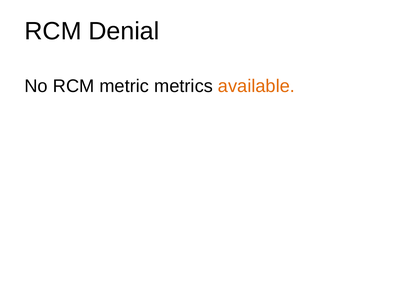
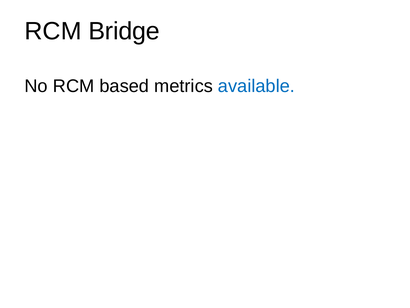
Denial: Denial -> Bridge (124, 31)
metric: metric -> based (124, 86)
available colour: orange -> blue (256, 86)
